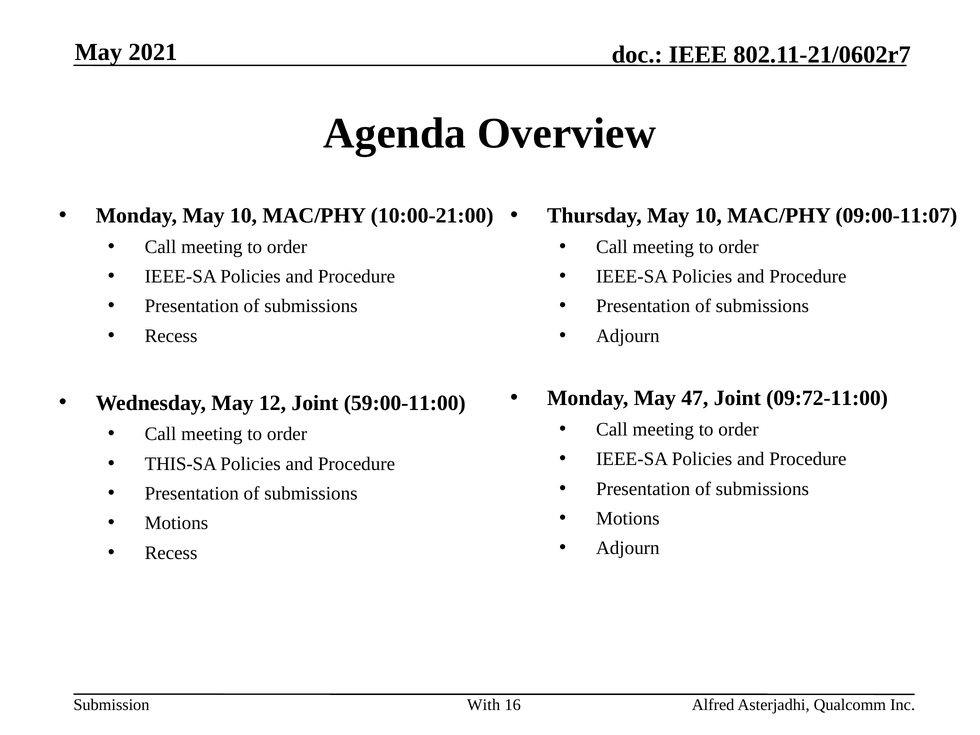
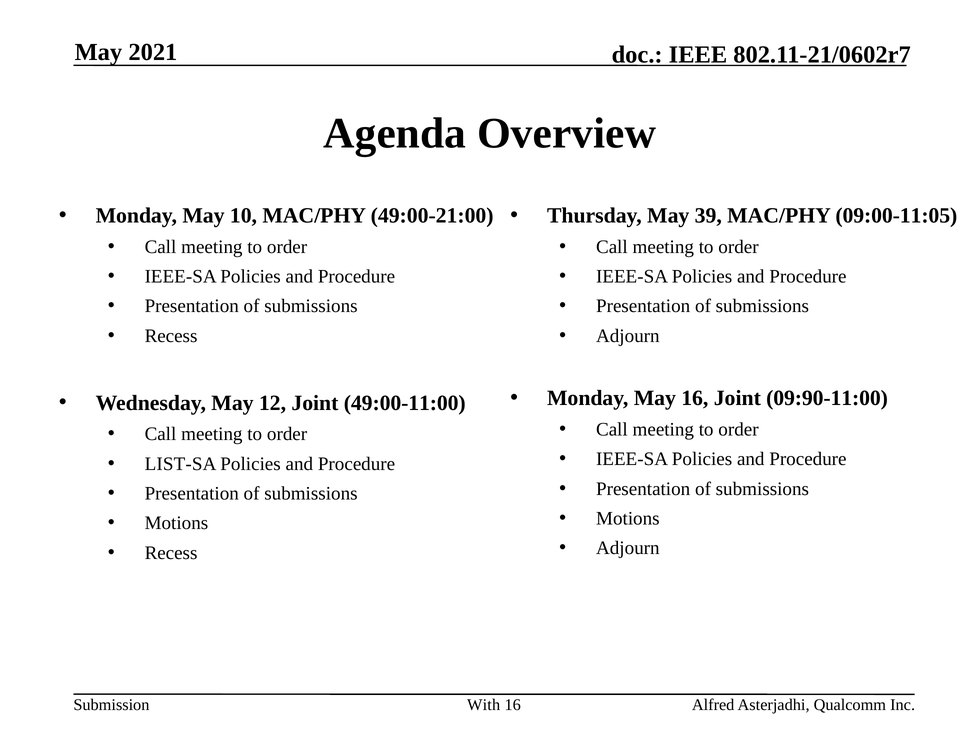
10:00-21:00: 10:00-21:00 -> 49:00-21:00 (432, 216)
Thursday May 10: 10 -> 39 (708, 216)
09:00-11:07: 09:00-11:07 -> 09:00-11:05 (896, 216)
May 47: 47 -> 16 (695, 398)
09:72-11:00: 09:72-11:00 -> 09:90-11:00 (827, 398)
59:00-11:00: 59:00-11:00 -> 49:00-11:00 (405, 403)
THIS-SA: THIS-SA -> LIST-SA (181, 464)
